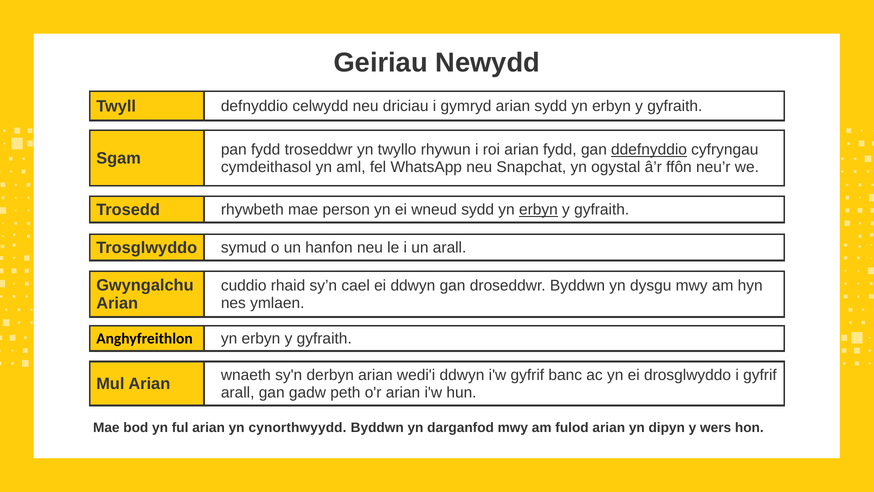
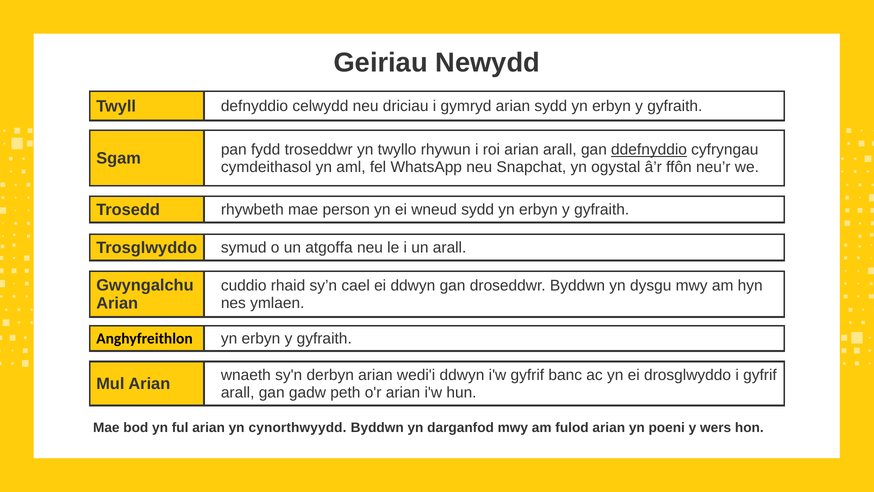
arian fydd: fydd -> arall (560, 150)
erbyn underline: present -> none (538, 210)
hanfon: hanfon -> atgoffa (329, 248)
dipyn: dipyn -> poeni (667, 428)
